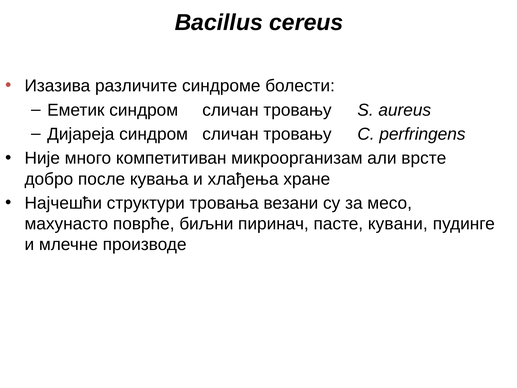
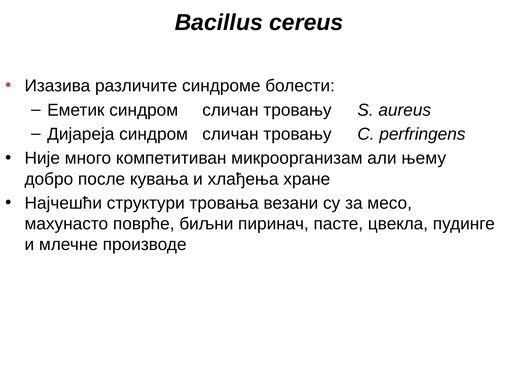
врсте: врсте -> њему (424, 158)
кувани: кувани -> цвекла (398, 224)
